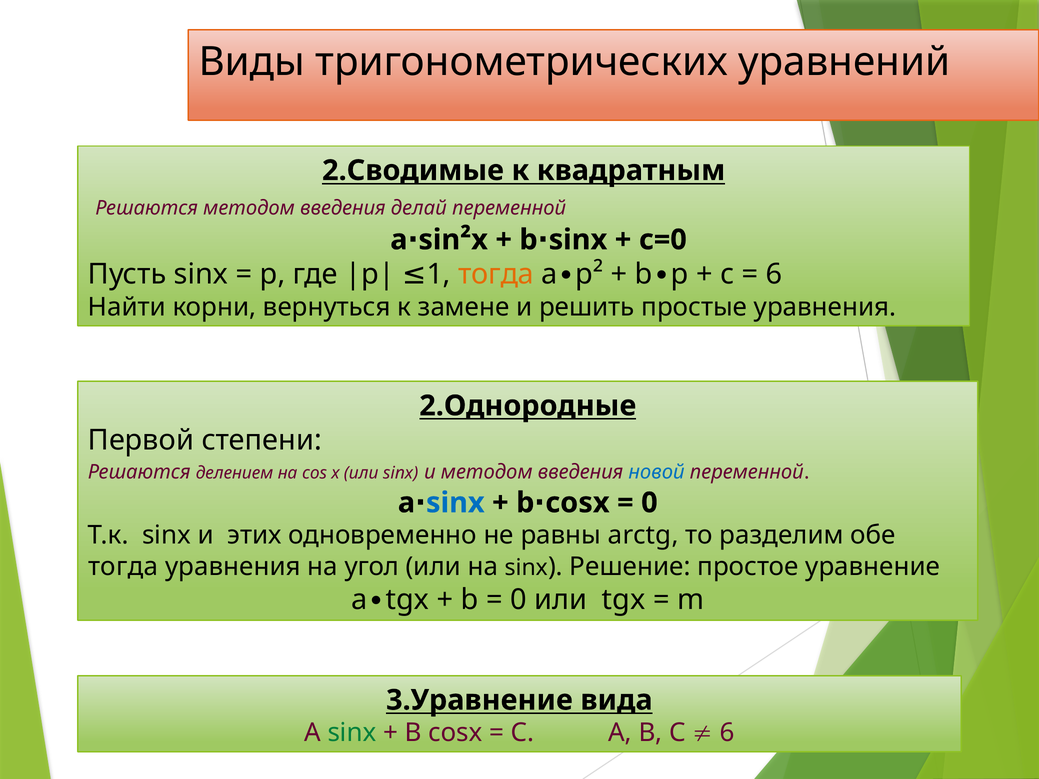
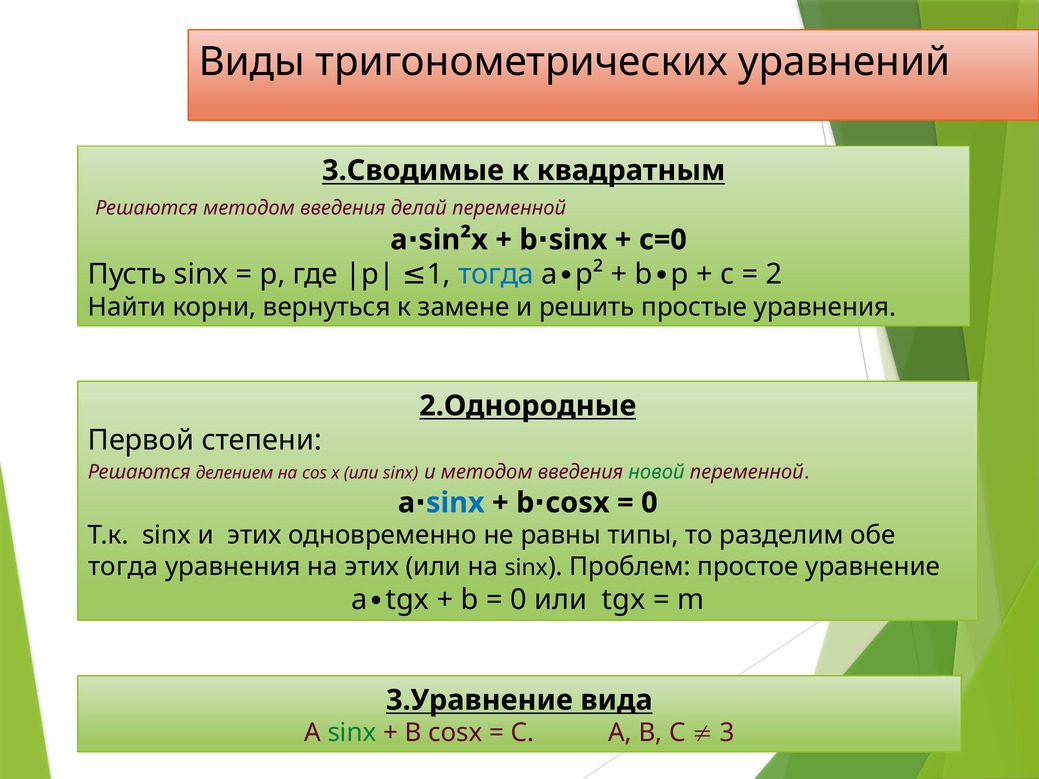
2.Сводимые: 2.Сводимые -> 3.Сводимые (413, 171)
тогда colour: orange -> blue (496, 274)
6: 6 -> 2 (774, 274)
новой colour: blue -> green (656, 472)
arctg: arctg -> типы (643, 536)
на угол: угол -> этих (372, 567)
Решение: Решение -> Проблем (630, 567)
6: 6 -> 3 (727, 733)
